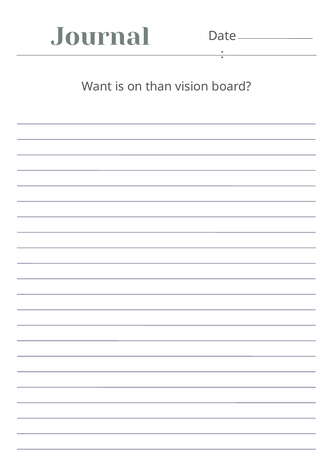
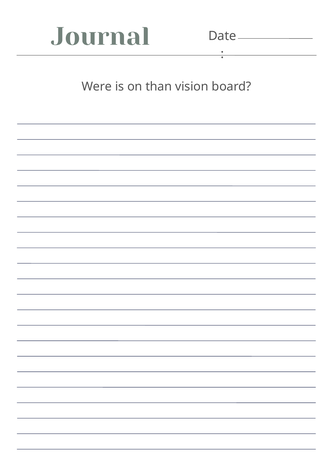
Want: Want -> Were (97, 86)
